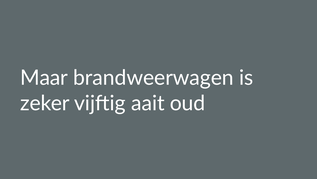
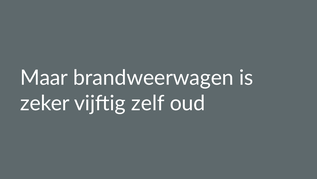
aait: aait -> zelf (148, 103)
